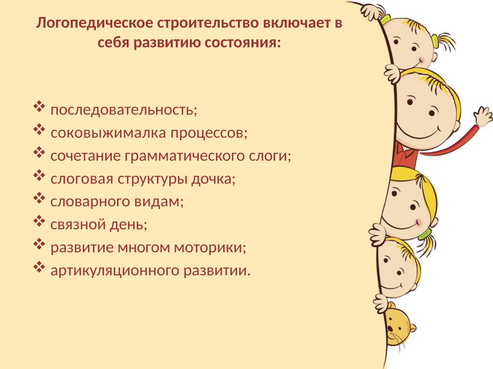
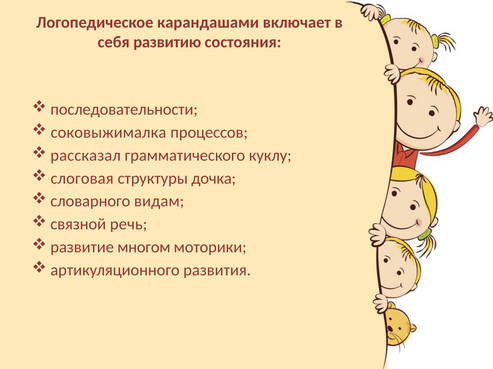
строительство: строительство -> карандашами (208, 22)
последовательность: последовательность -> последовательности (124, 110)
сочетание: сочетание -> рассказал (86, 156)
слоги: слоги -> куклу (270, 156)
день: день -> речь (129, 225)
развитии: развитии -> развития (217, 271)
